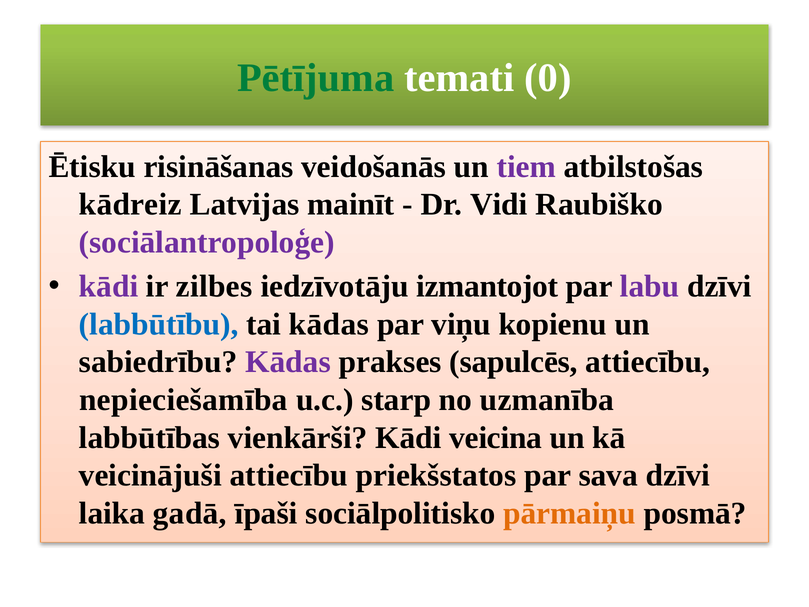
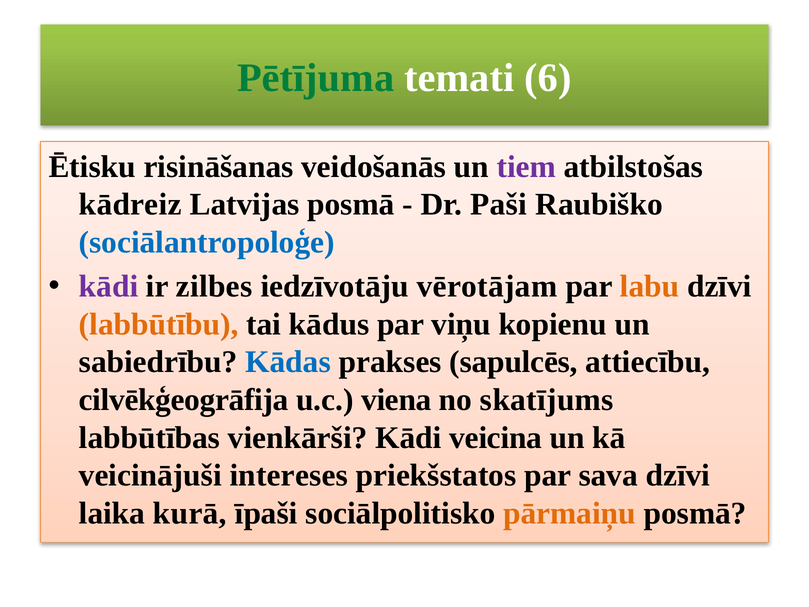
0: 0 -> 6 (548, 78)
Latvijas mainīt: mainīt -> posmā (351, 204)
Vidi: Vidi -> Paši (499, 204)
sociālantropoloģe colour: purple -> blue (207, 242)
izmantojot: izmantojot -> vērotājam (487, 286)
labu colour: purple -> orange (650, 286)
labbūtību colour: blue -> orange (159, 324)
tai kādas: kādas -> kādus (329, 324)
Kādas colour: purple -> blue (288, 362)
nepieciešamība: nepieciešamība -> cilvēkģeogrāfija (184, 400)
starp: starp -> viena (396, 400)
uzmanība: uzmanība -> skatījums (547, 400)
veicinājuši attiecību: attiecību -> intereses (289, 475)
gadā: gadā -> kurā (190, 513)
